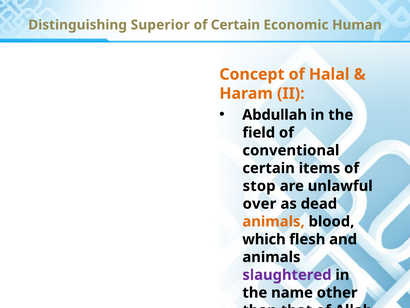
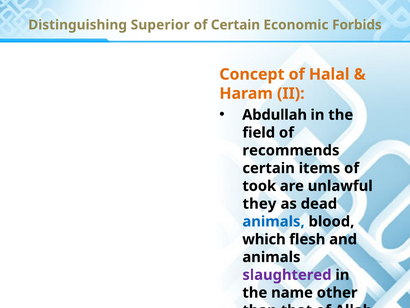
Human: Human -> Forbids (357, 25)
conventional: conventional -> recommends (291, 150)
stop: stop -> took (259, 186)
over: over -> they (259, 203)
animals colour: orange -> blue (274, 221)
